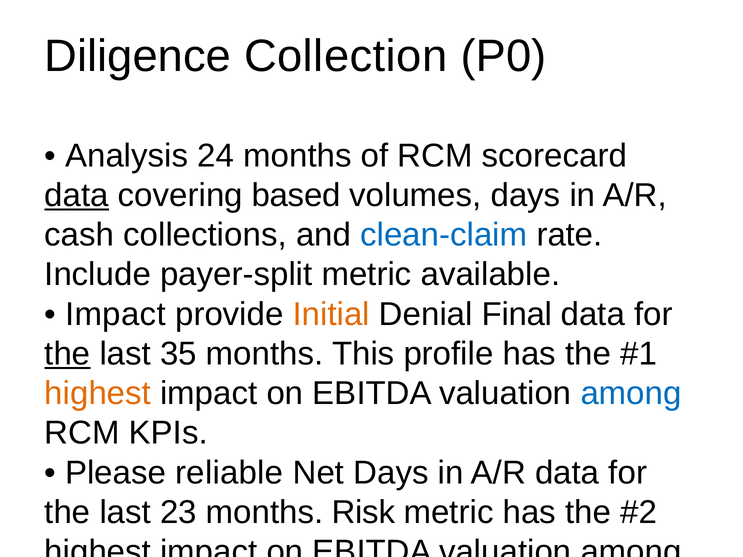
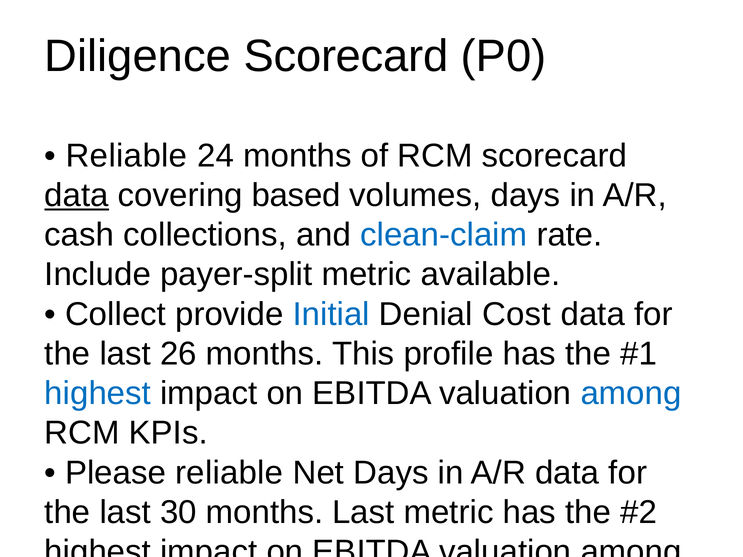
Diligence Collection: Collection -> Scorecard (346, 56)
Analysis: Analysis -> Reliable (126, 156)
Impact: Impact -> Collect (116, 314)
Initial colour: orange -> blue (331, 314)
Denial Final: Final -> Cost (517, 314)
the underline: present -> none (67, 354)
35: 35 -> 26 (178, 354)
highest colour: orange -> blue (98, 394)
23: 23 -> 30 (178, 513)
months Risk: Risk -> Last (363, 513)
